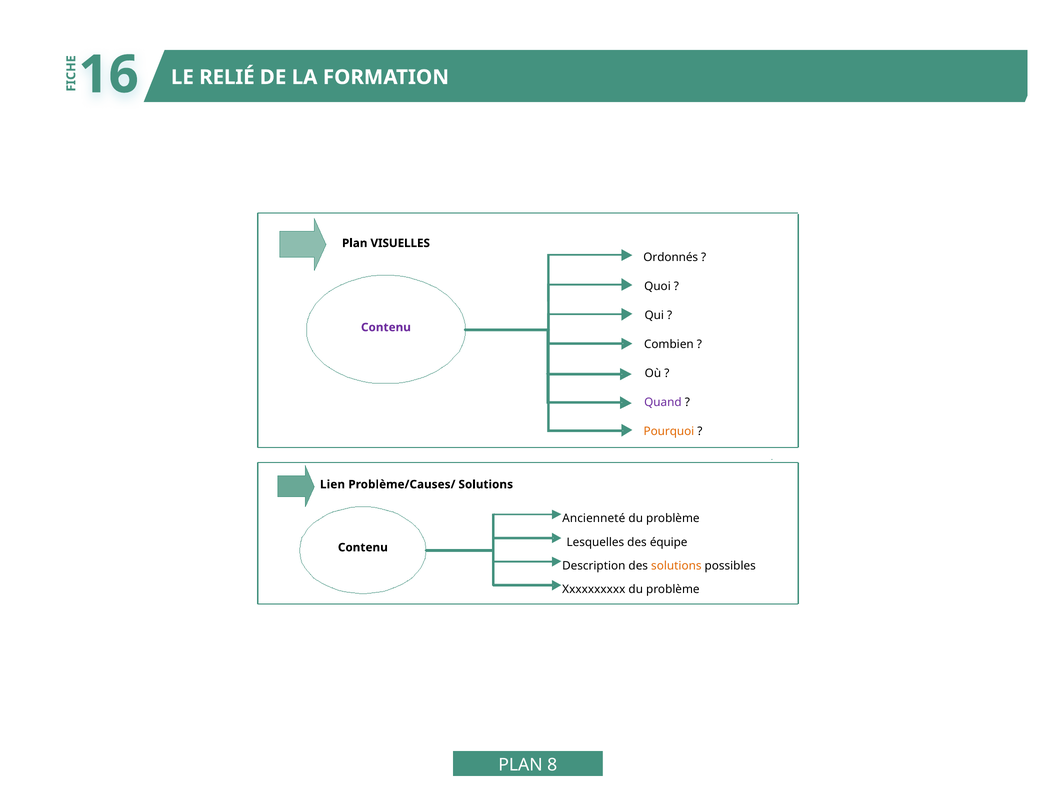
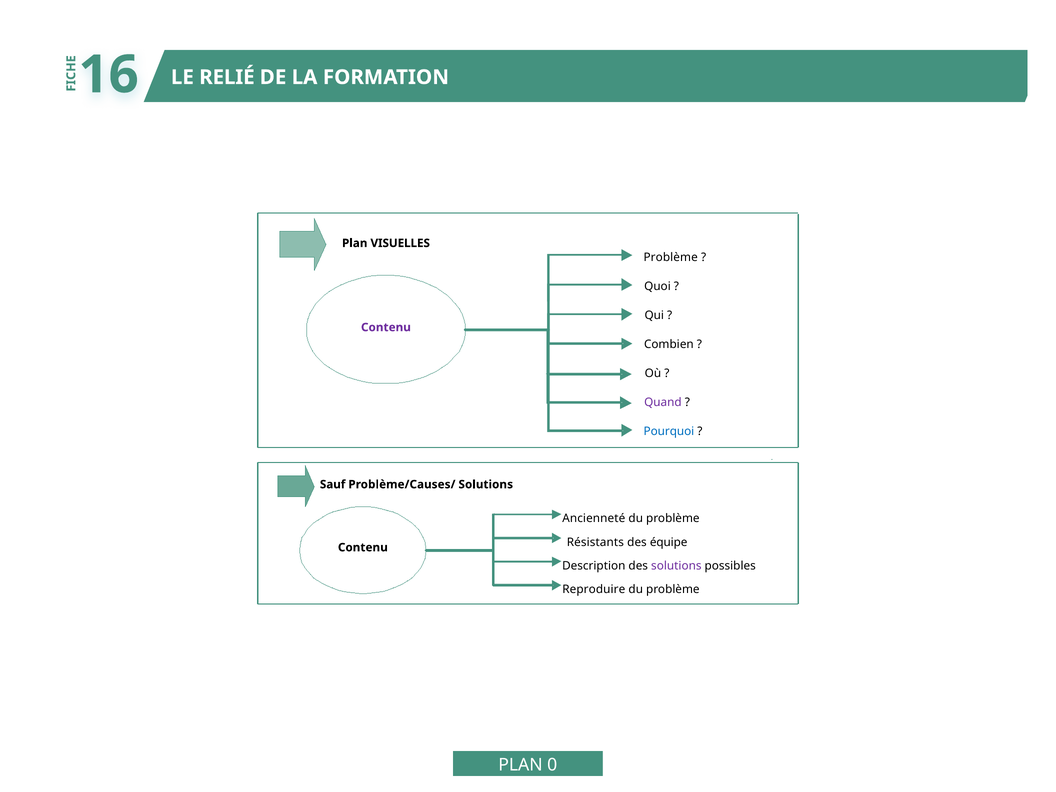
Ordonnés: Ordonnés -> Problème (671, 257)
Pourquoi colour: orange -> blue (669, 431)
Lien: Lien -> Sauf (333, 484)
Lesquelles: Lesquelles -> Résistants (595, 542)
solutions colour: orange -> purple (676, 566)
Xxxxxxxxxx: Xxxxxxxxxx -> Reproduire (594, 589)
8: 8 -> 0 (552, 765)
